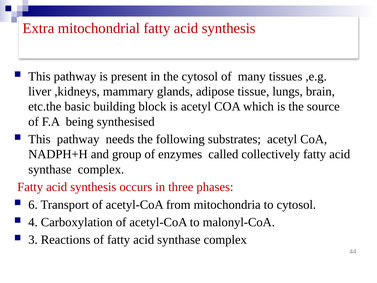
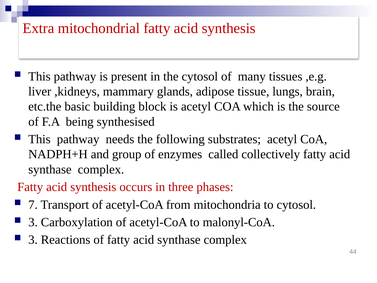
6: 6 -> 7 (33, 204)
4: 4 -> 3 (33, 222)
